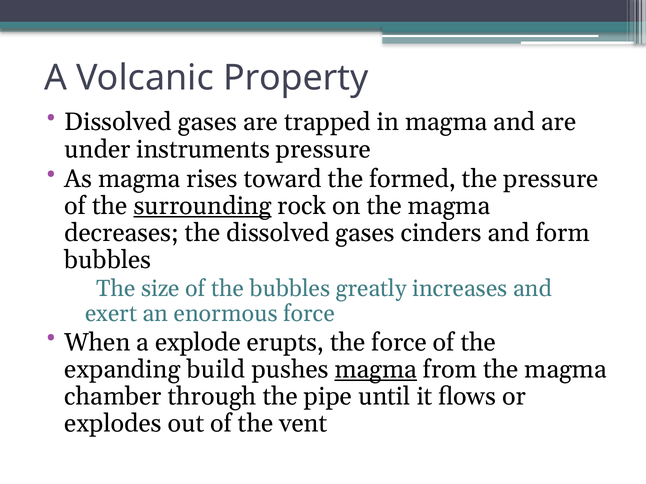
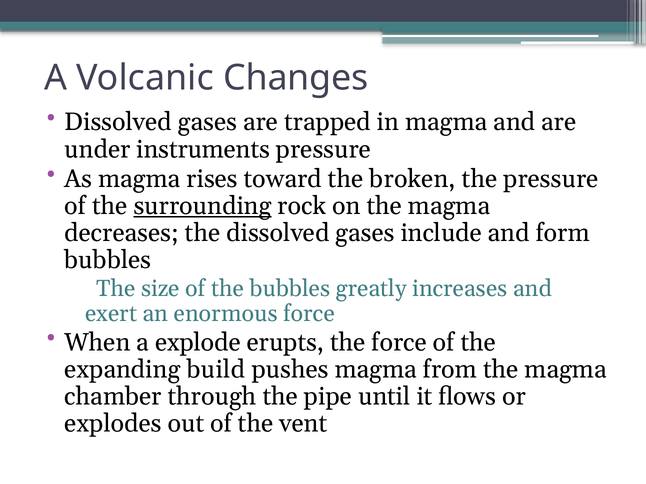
Property: Property -> Changes (296, 78)
formed: formed -> broken (412, 179)
cinders: cinders -> include (441, 233)
magma underline: present -> none (376, 370)
